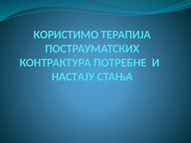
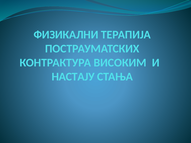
КОРИСТИМО: КОРИСТИМО -> ФИЗИКАЛНИ (66, 35)
ПОТРЕБНЕ: ПОТРЕБНЕ -> ВИСОКИМ (120, 63)
